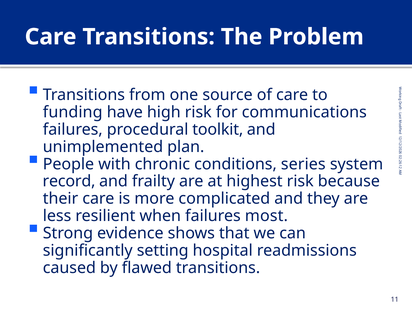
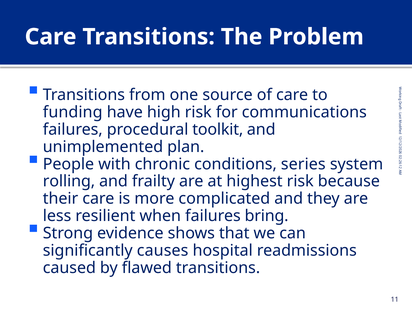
record: record -> rolling (69, 181)
most: most -> bring (267, 216)
setting: setting -> causes (163, 251)
